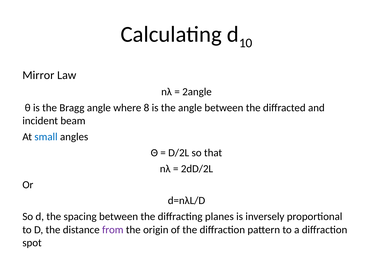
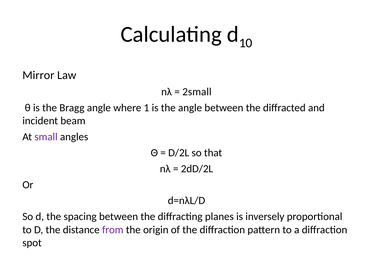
2angle: 2angle -> 2small (197, 92)
8: 8 -> 1 (146, 108)
small colour: blue -> purple (46, 137)
